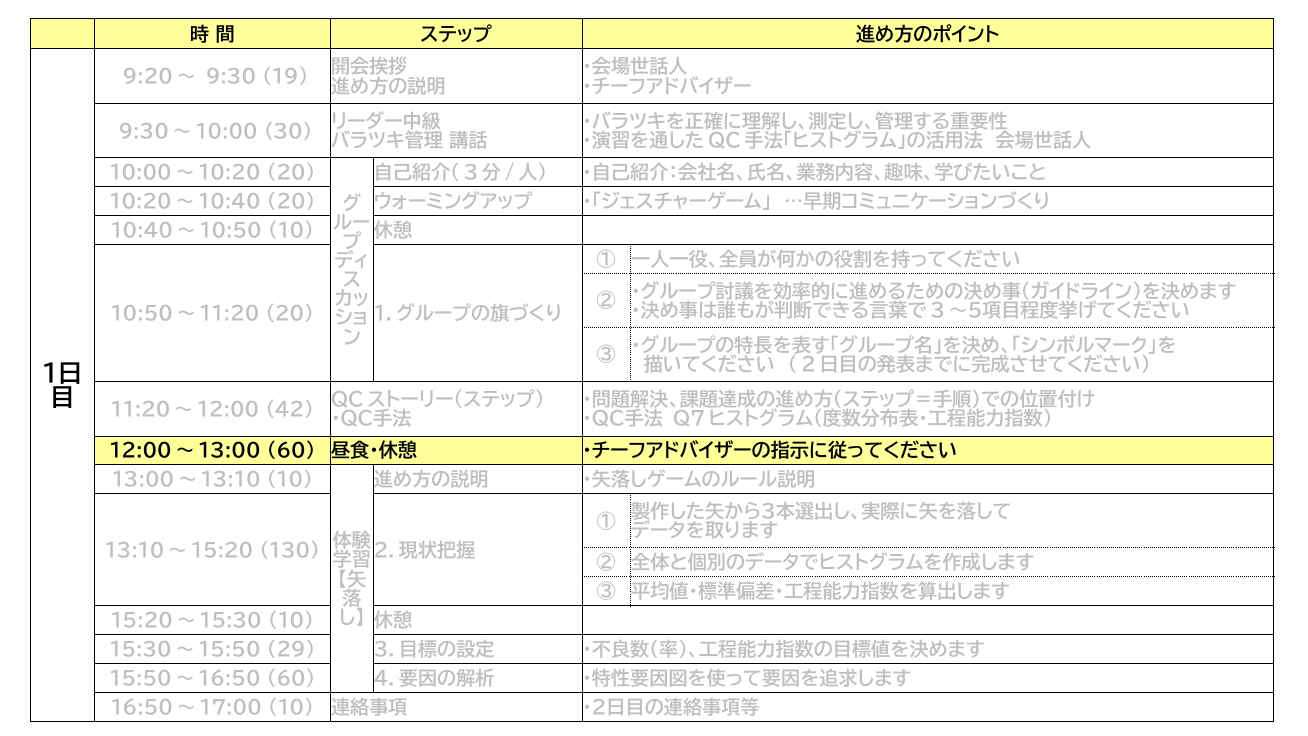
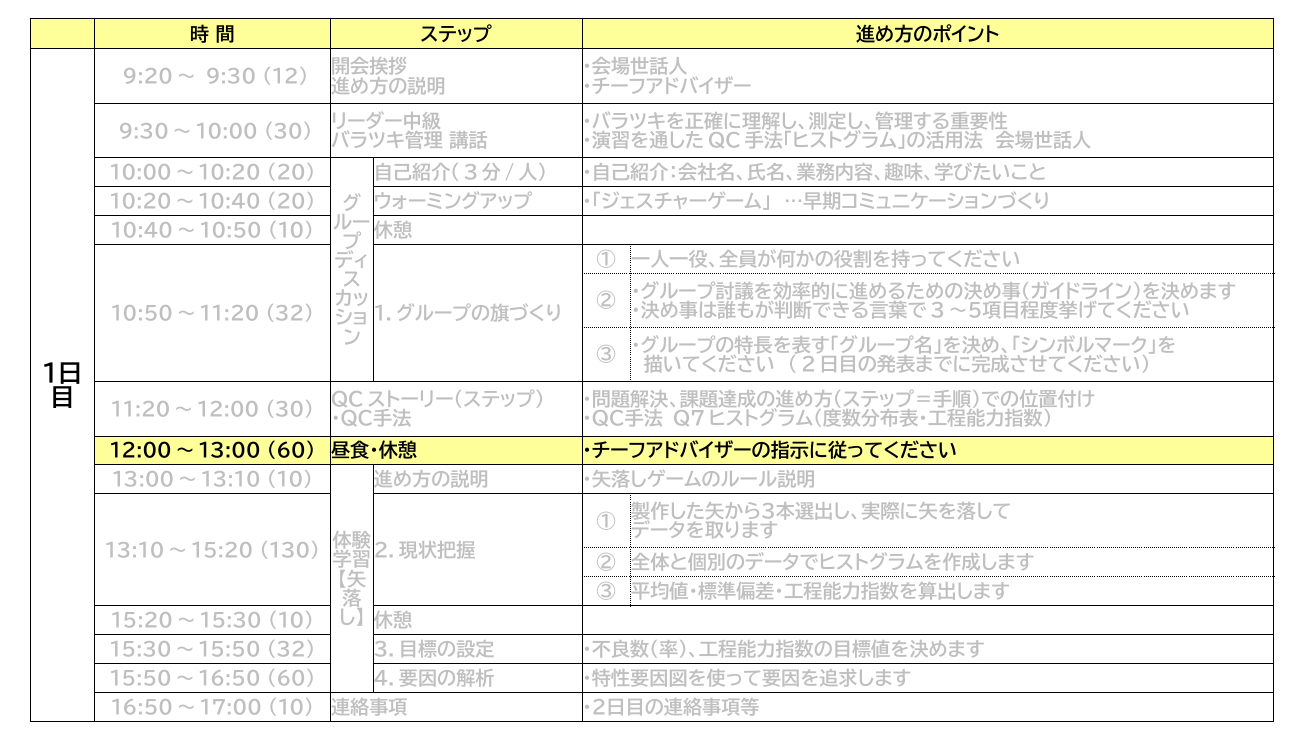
19: 19 -> 12 (285, 77)
10:50～11:20 20: 20 -> 32 (290, 314)
11:20～12:00 42: 42 -> 30 (290, 410)
15:30～15:50 29: 29 -> 32 (291, 650)
